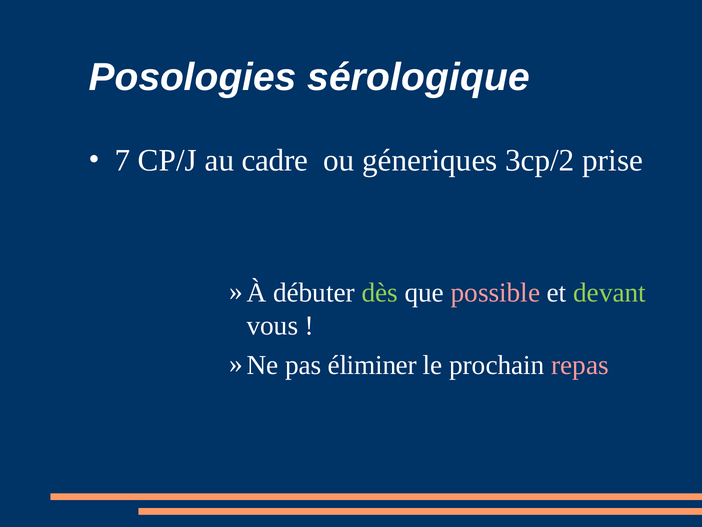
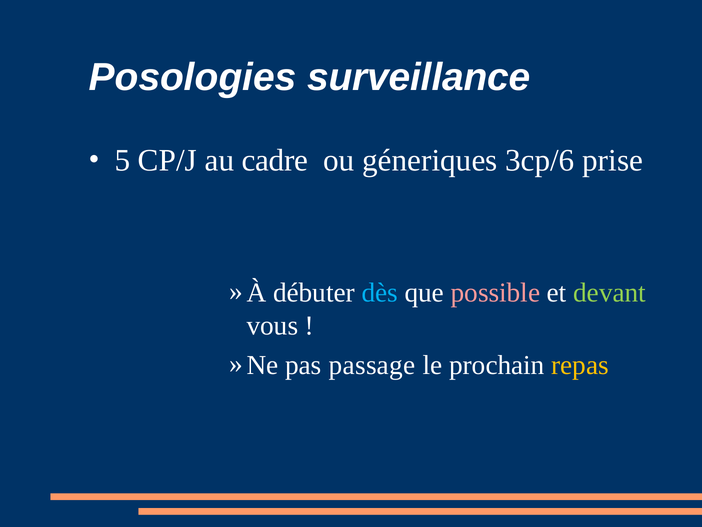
sérologique: sérologique -> surveillance (419, 77)
7: 7 -> 5 (122, 161)
3cp/2: 3cp/2 -> 3cp/6 (540, 161)
dès colour: light green -> light blue (380, 293)
éliminer: éliminer -> passage (372, 365)
repas colour: pink -> yellow (580, 365)
